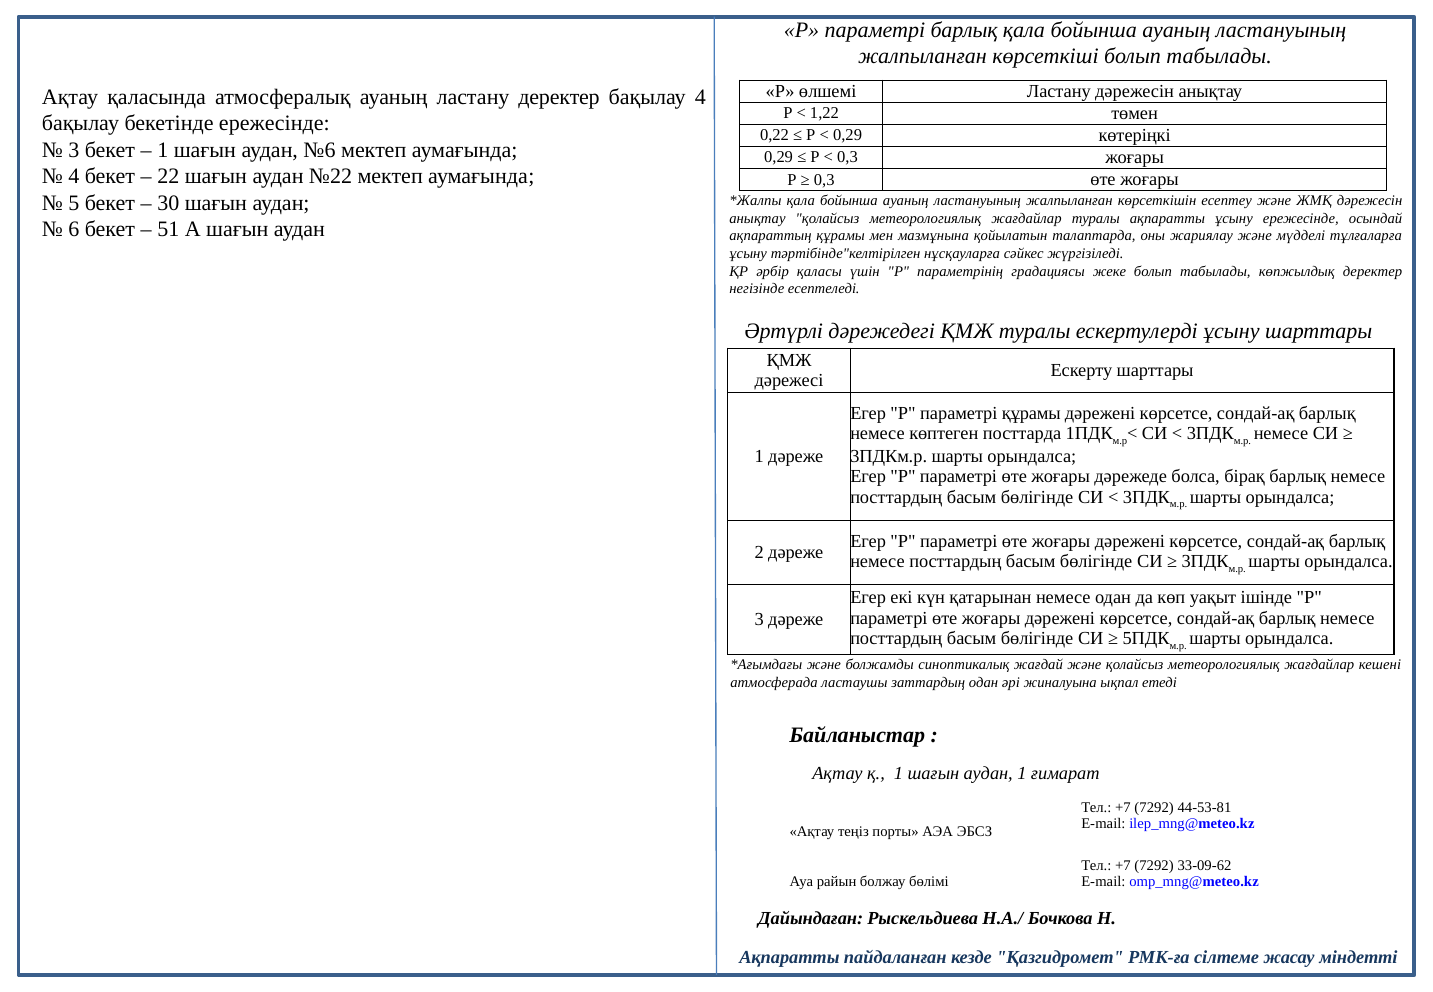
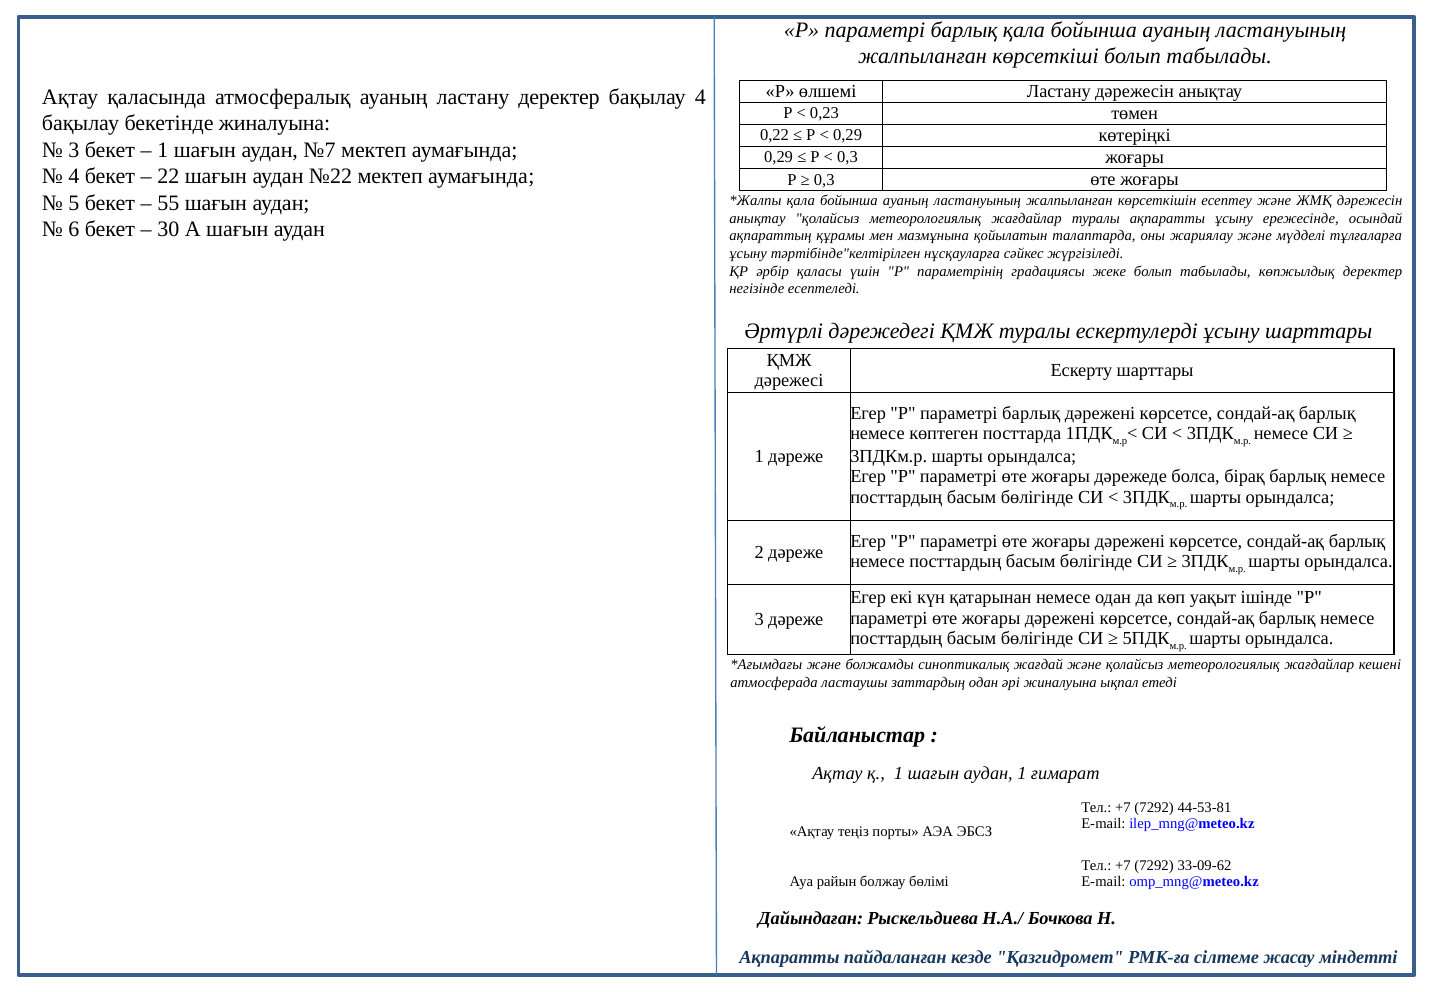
1,22: 1,22 -> 0,23 (824, 113)
бекетінде ережесінде: ережесінде -> жиналуына (275, 123)
№6: №6 -> №7 (320, 150)
30: 30 -> 55 (168, 203)
51: 51 -> 30 (168, 229)
Егер Р параметрі құрамы: құрамы -> барлық (1031, 413)
